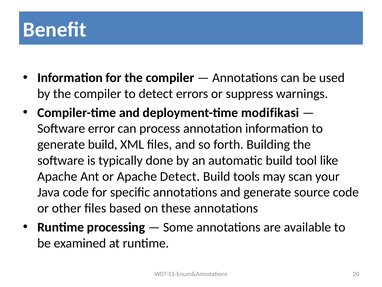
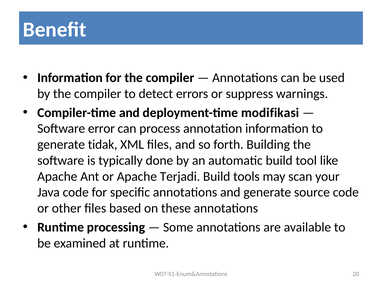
generate build: build -> tidak (103, 144)
Apache Detect: Detect -> Terjadi (180, 176)
